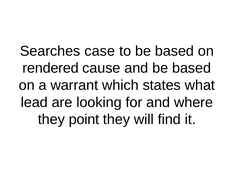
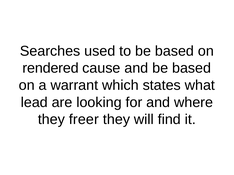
case: case -> used (100, 51)
point: point -> freer (84, 120)
